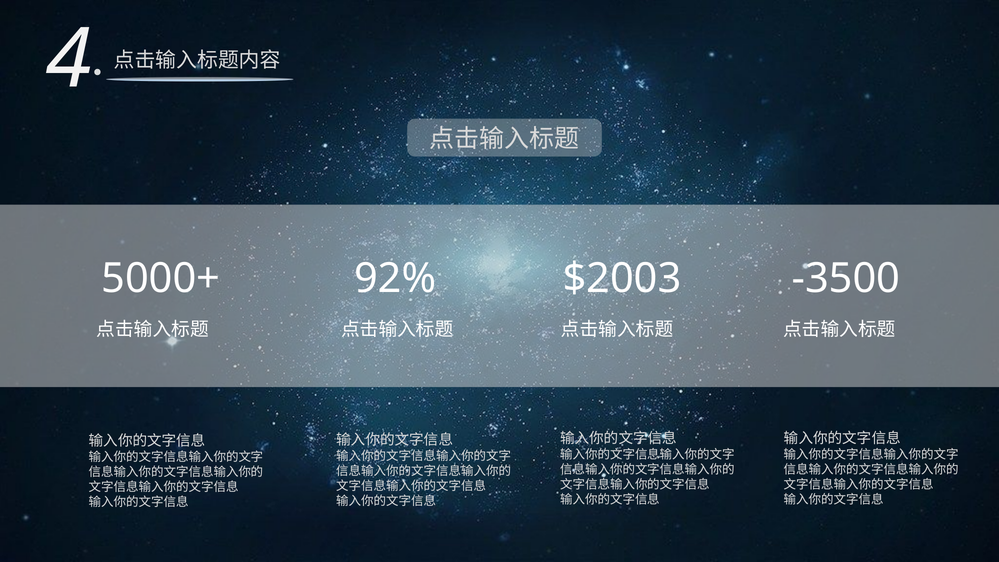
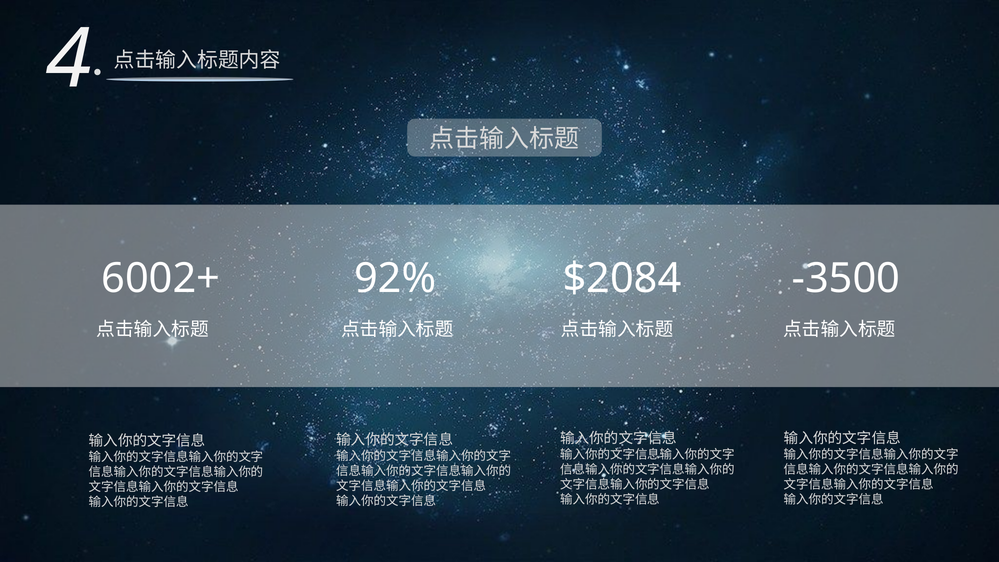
5000+: 5000+ -> 6002+ (161, 278)
$2003: $2003 -> $2084 (622, 278)
